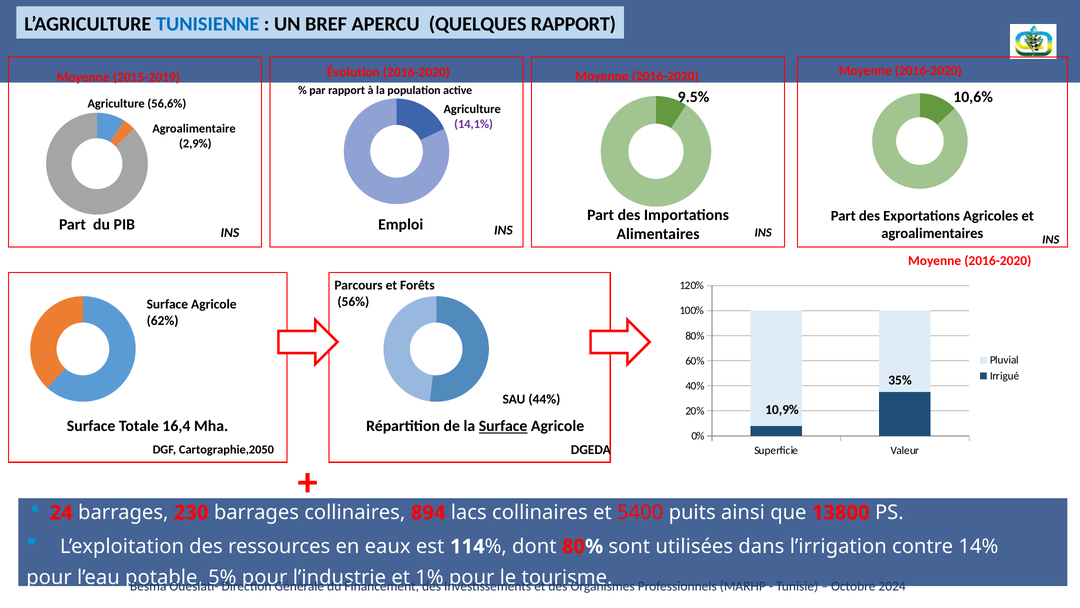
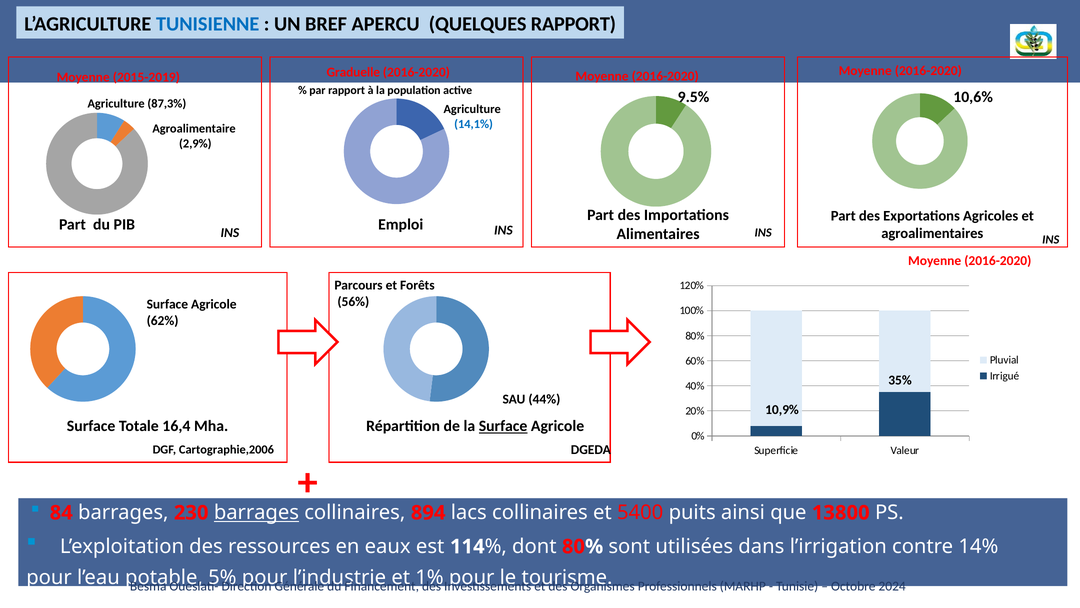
Évolution: Évolution -> Graduelle (353, 72)
56,6%: 56,6% -> 87,3% (167, 103)
14,1% colour: purple -> blue (474, 124)
Cartographie,2050: Cartographie,2050 -> Cartographie,2006 (226, 449)
24: 24 -> 84 (61, 512)
barrages underline: none -> present (256, 512)
